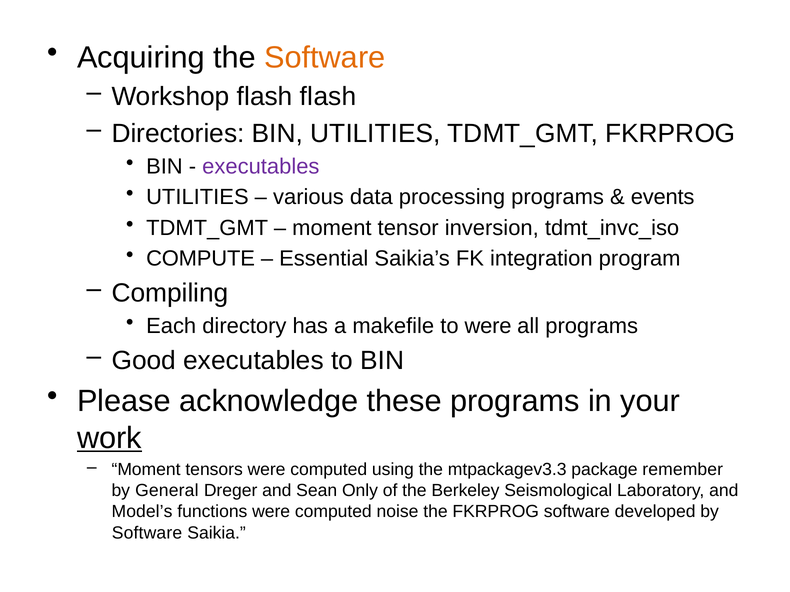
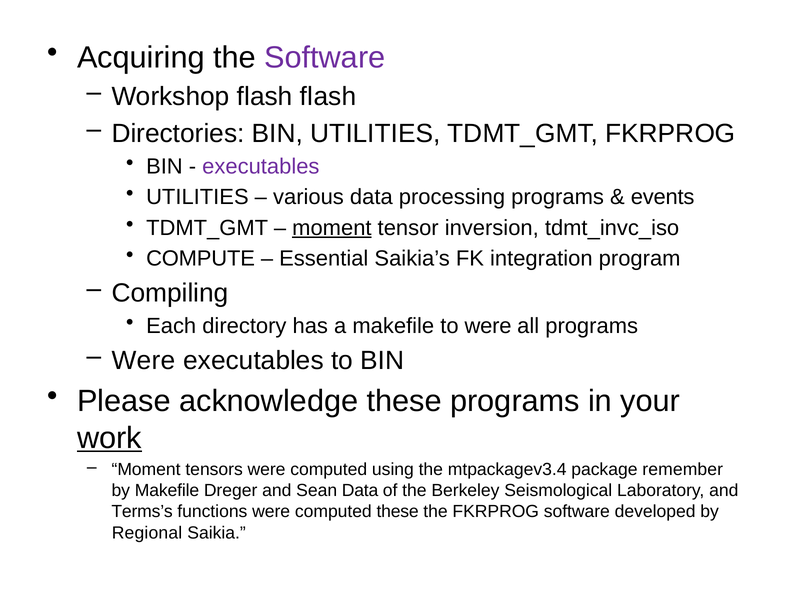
Software colour: orange -> purple (325, 57)
moment underline: none -> present (332, 228)
Good: Good -> Were (144, 361)
mtpackagev3.3: mtpackagev3.3 -> mtpackagev3.4 (507, 470)
by General: General -> Makefile (167, 491)
Sean Only: Only -> Data (360, 491)
Model’s: Model’s -> Terms’s (142, 512)
computed noise: noise -> these (398, 512)
Software: Software -> Regional (147, 533)
